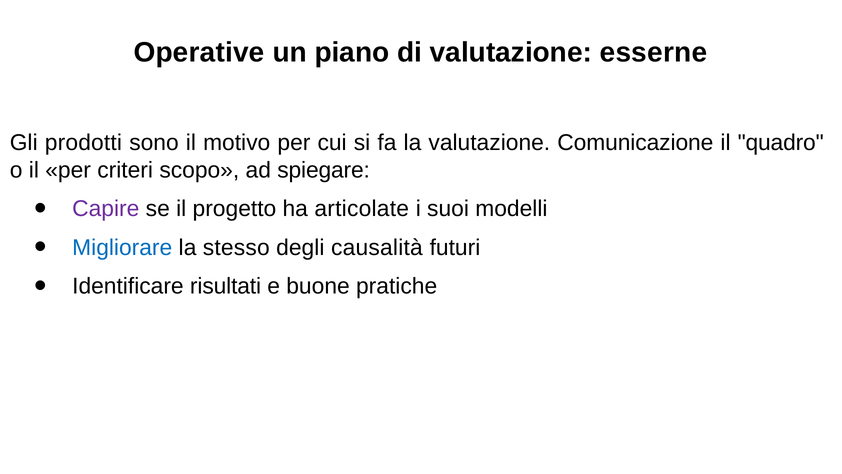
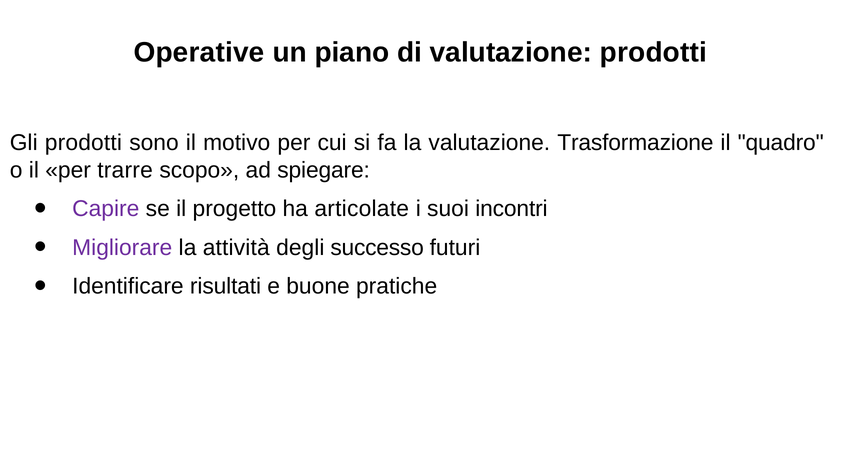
valutazione esserne: esserne -> prodotti (654, 53)
Comunicazione: Comunicazione -> Trasformazione (635, 143)
criteri: criteri -> trarre (125, 170)
modelli: modelli -> incontri (511, 209)
Migliorare colour: blue -> purple (122, 247)
stesso: stesso -> attività (236, 247)
causalità: causalità -> successo (377, 247)
